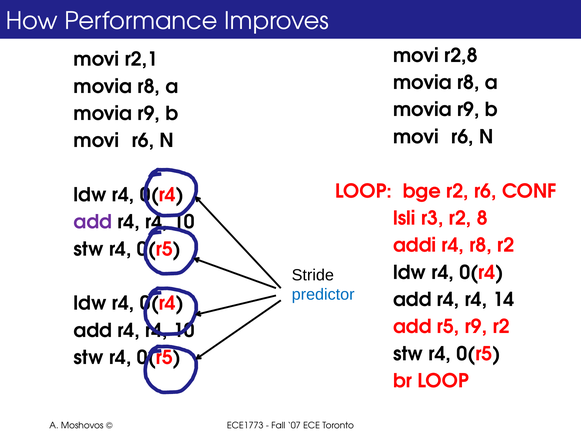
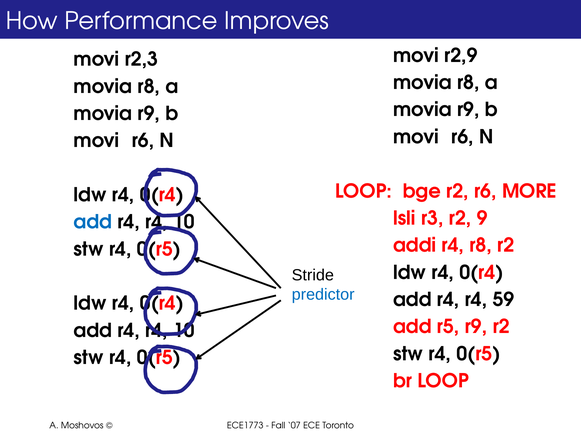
r2,8: r2,8 -> r2,9 (461, 56)
r2,1: r2,1 -> r2,3 (141, 59)
CONF: CONF -> MORE (529, 191)
8: 8 -> 9 (482, 218)
add colour: purple -> blue (93, 222)
14: 14 -> 59 (504, 300)
